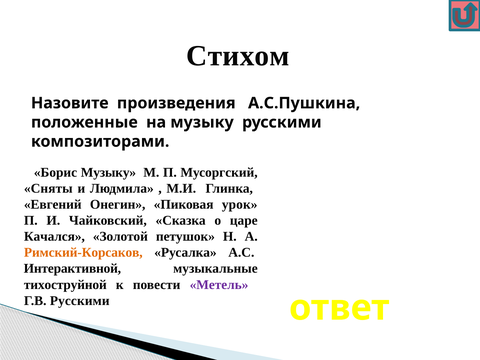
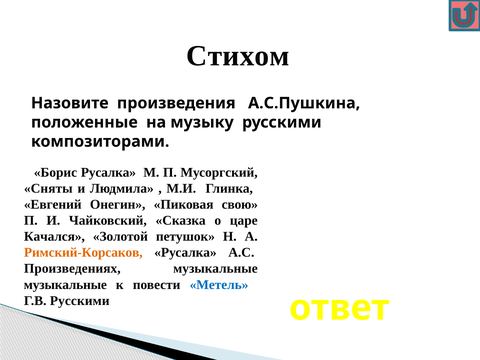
Борис Музыку: Музыку -> Русалка (108, 173)
урок: урок -> свою (240, 205)
Интерактивной: Интерактивной -> Произведениях (72, 269)
тихоструйной: тихоструйной -> музыкальные (65, 285)
Метель colour: purple -> blue (219, 285)
